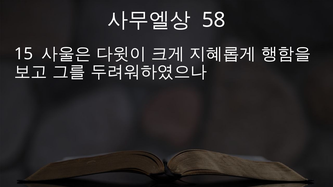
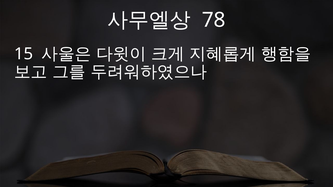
58: 58 -> 78 (214, 20)
